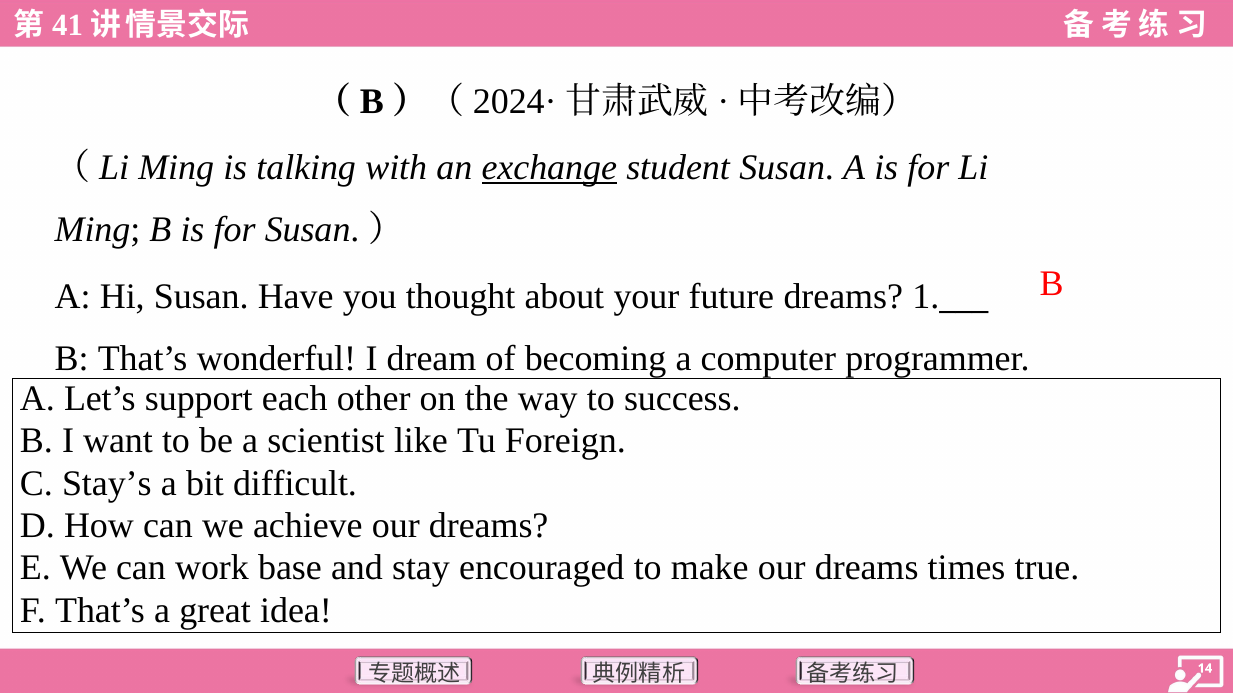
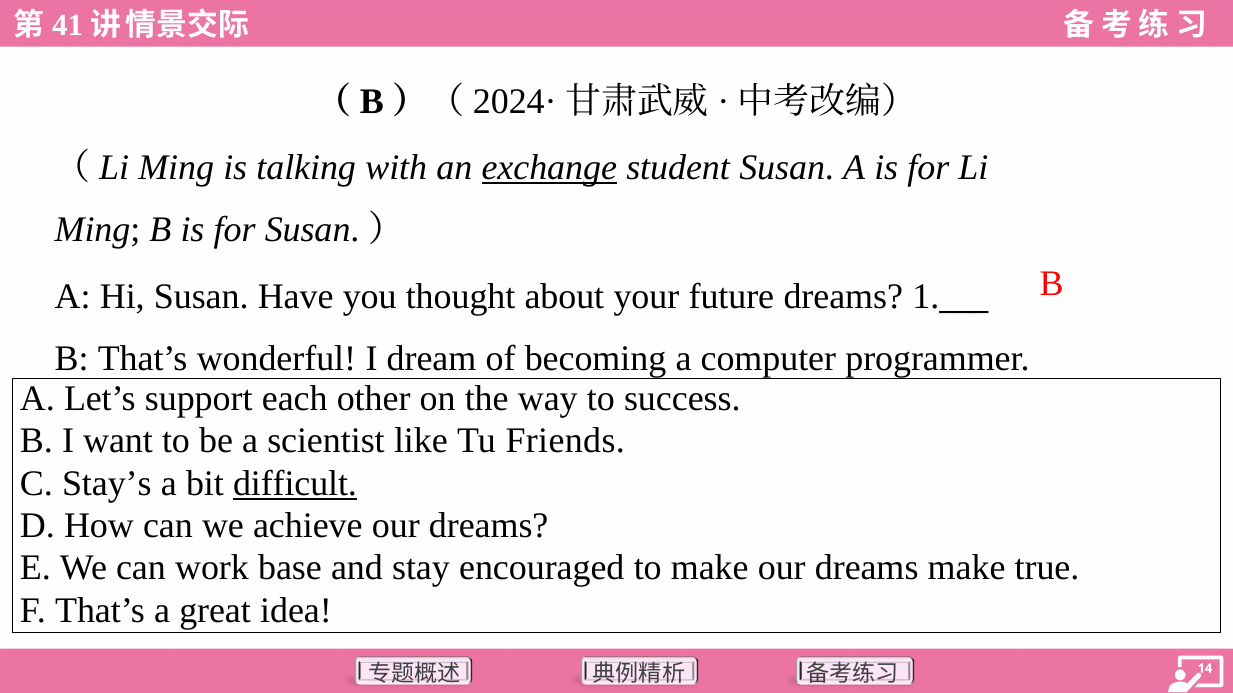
Foreign: Foreign -> Friends (565, 441)
difficult underline: none -> present (295, 484)
dreams times: times -> make (967, 569)
